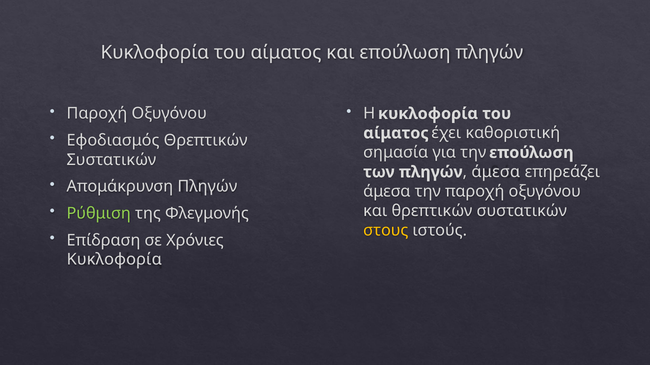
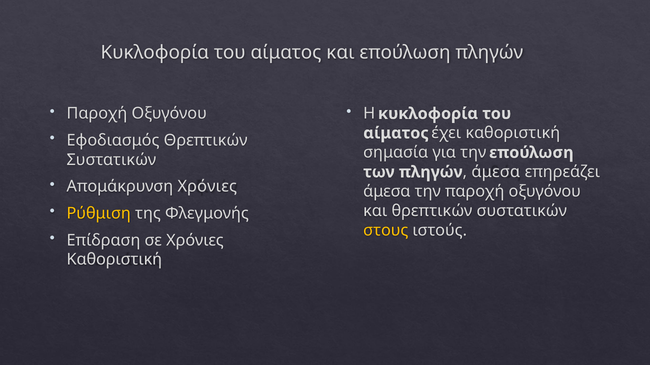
Απομάκρυνση Πληγών: Πληγών -> Χρόνιες (207, 187)
Ρύθμιση colour: light green -> yellow (99, 214)
Κυκλοφορία: Κυκλοφορία -> Καθοριστική (114, 260)
